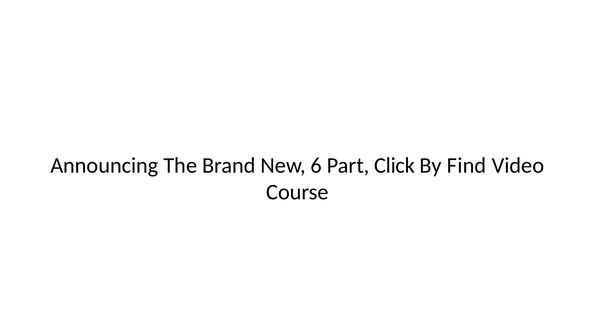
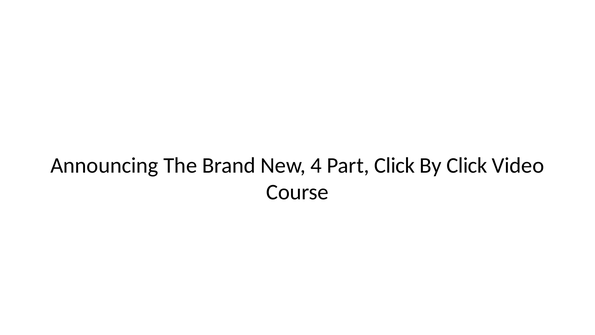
6: 6 -> 4 (316, 166)
By Find: Find -> Click (467, 166)
